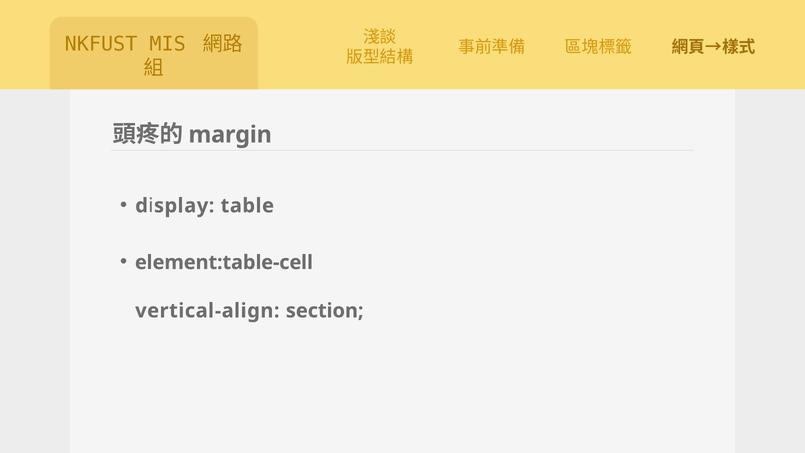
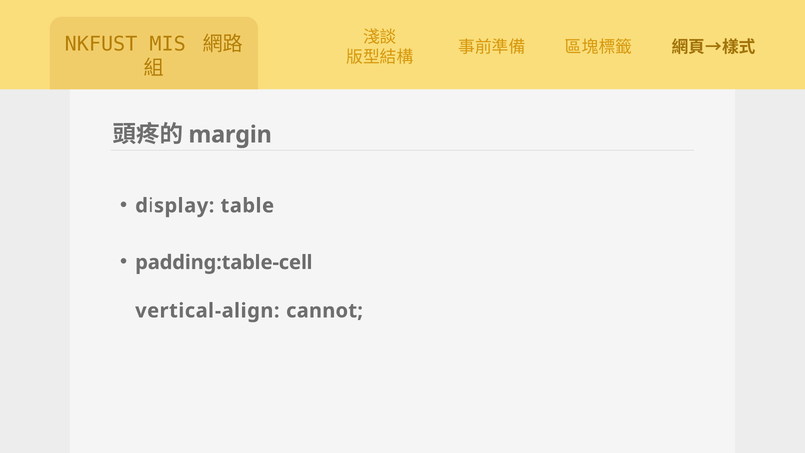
element:table-cell: element:table-cell -> padding:table-cell (224, 262)
section: section -> cannot (325, 311)
